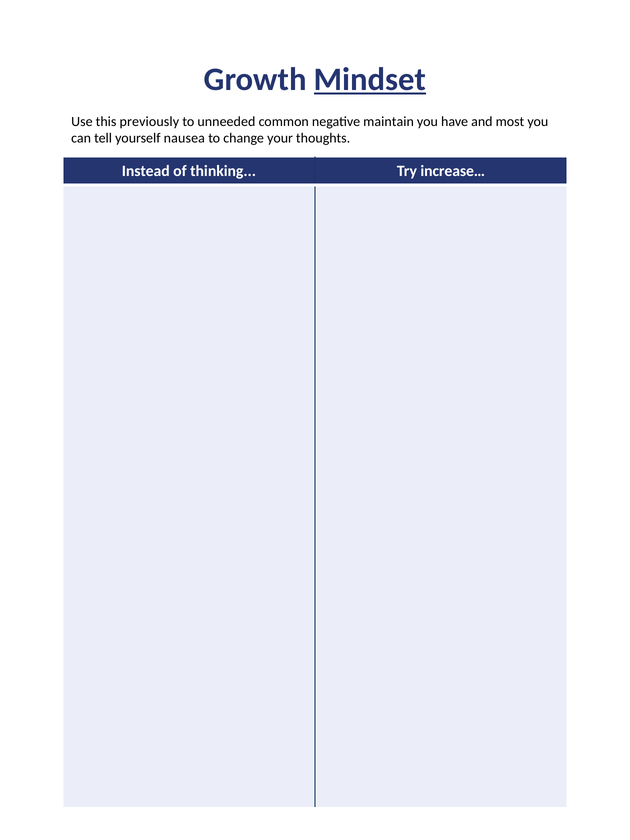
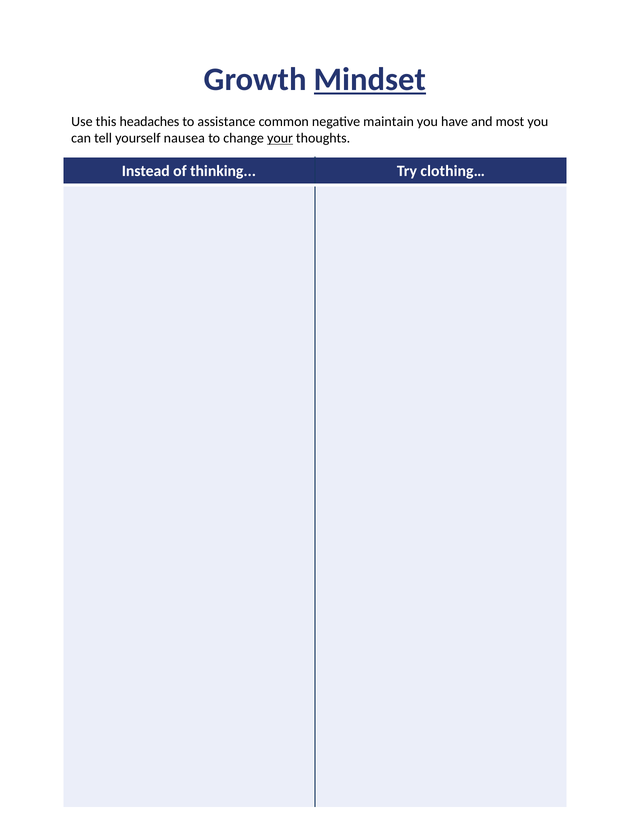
previously: previously -> headaches (149, 121)
unneeded: unneeded -> assistance (226, 121)
your underline: none -> present (280, 138)
increase…: increase… -> clothing… (453, 171)
